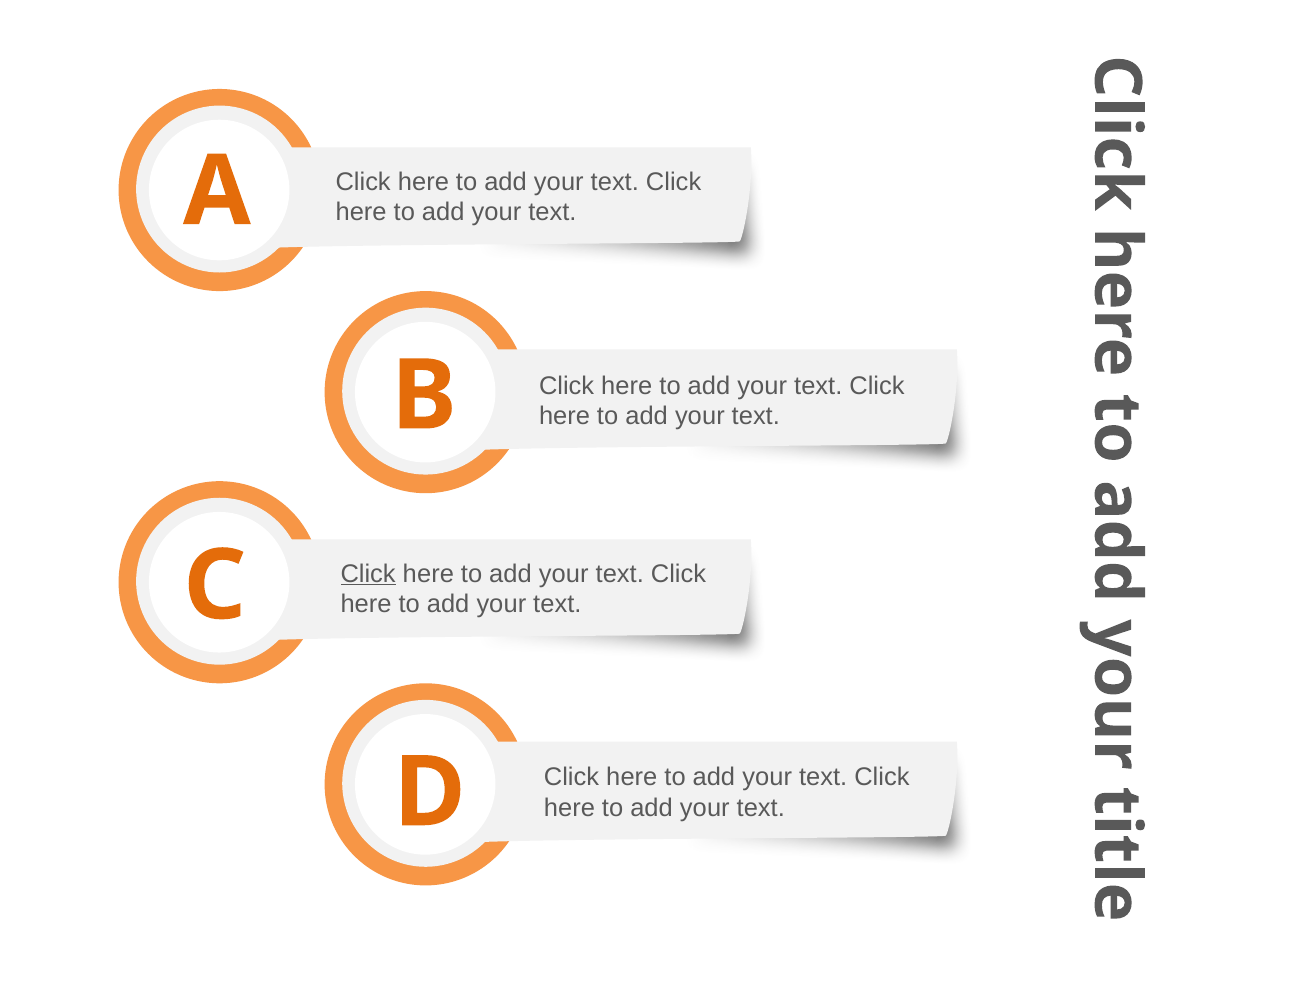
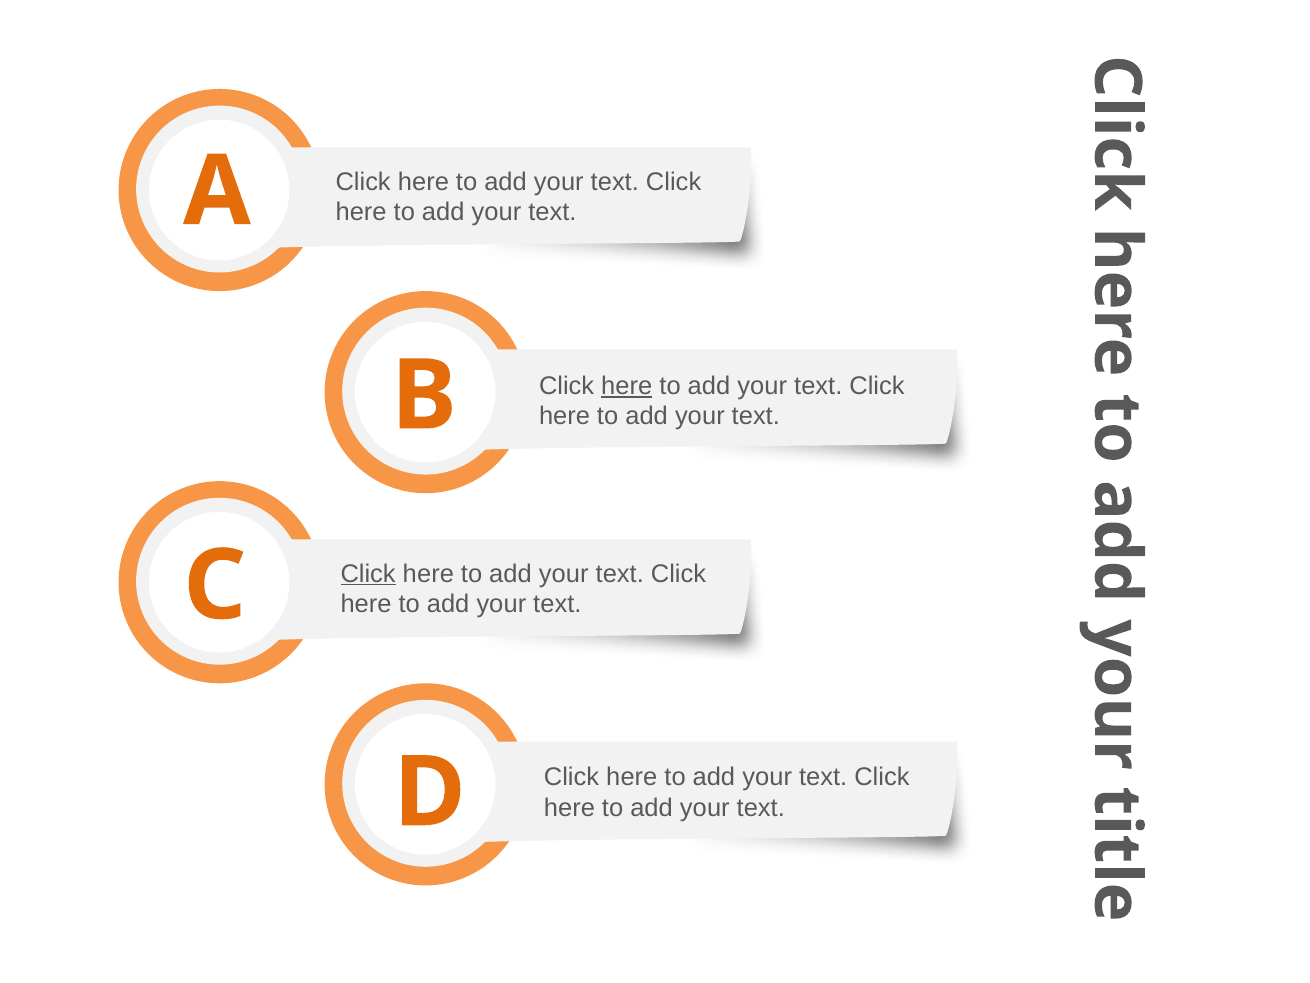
here underline: none -> present (627, 386)
